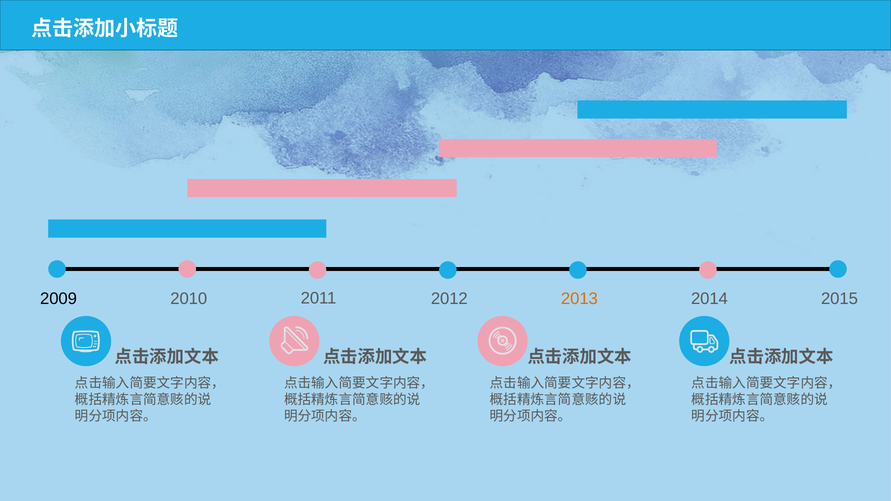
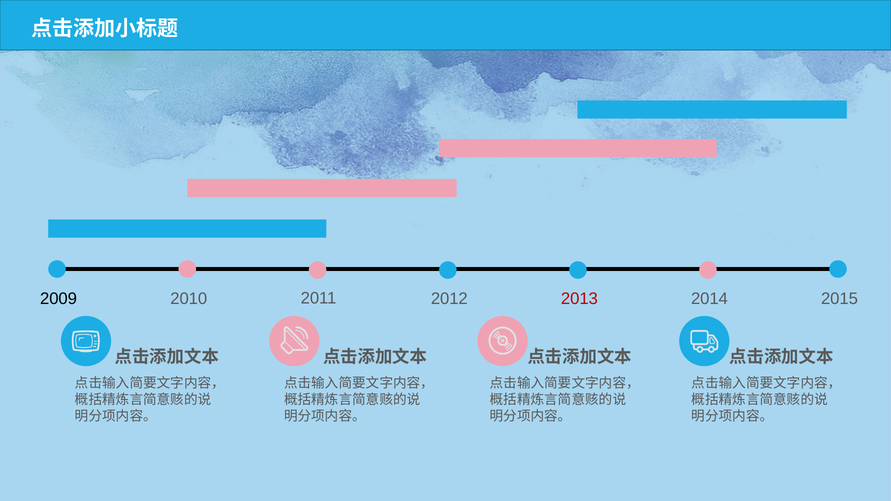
2013 colour: orange -> red (579, 299)
